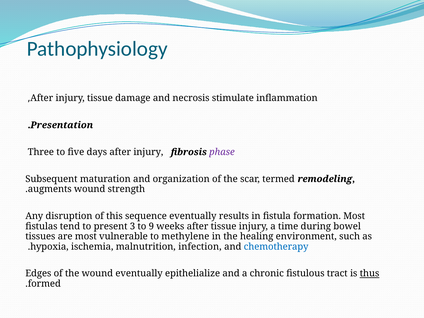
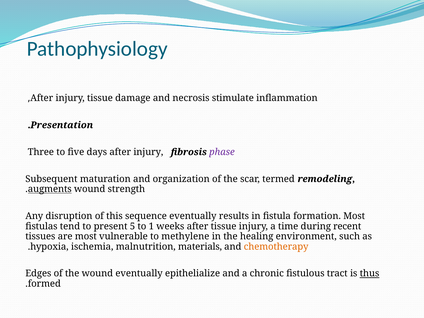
augments underline: none -> present (50, 189)
3: 3 -> 5 (133, 226)
9: 9 -> 1 (151, 226)
bowel: bowel -> recent (347, 226)
infection: infection -> materials (200, 247)
chemotherapy colour: blue -> orange (276, 247)
